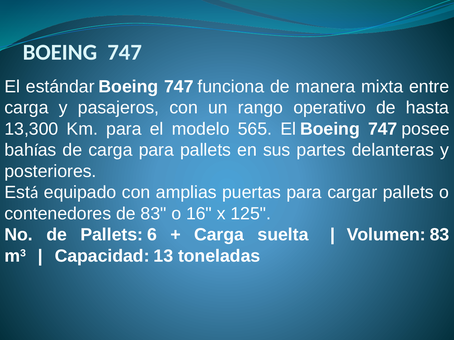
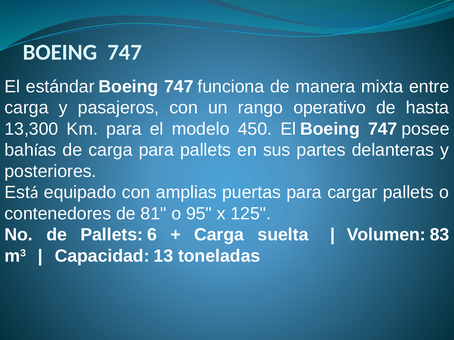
565: 565 -> 450 (255, 129)
de 83: 83 -> 81 (154, 214)
16: 16 -> 95 (199, 214)
